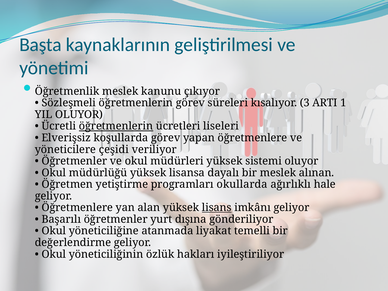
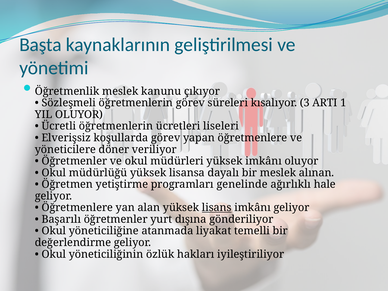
öğretmenlerin underline: present -> none (116, 126)
çeşidi: çeşidi -> döner (114, 149)
yüksek sistemi: sistemi -> imkânı (264, 161)
okullarda: okullarda -> genelinde (242, 184)
